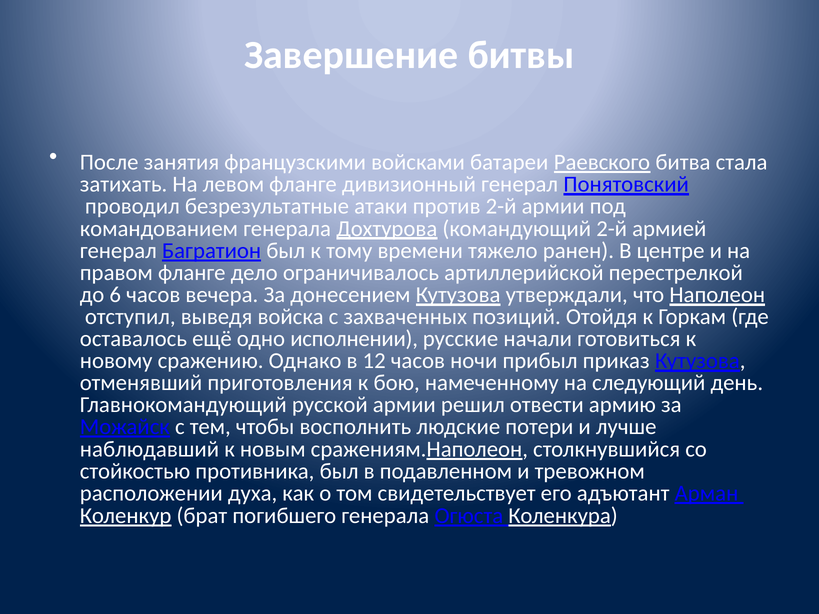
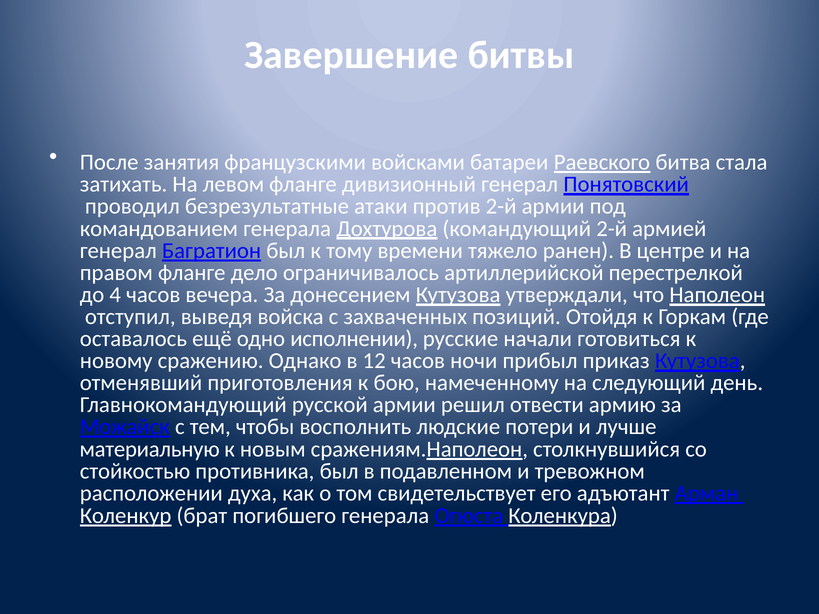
6: 6 -> 4 (115, 295)
наблюдавший: наблюдавший -> материальную (150, 449)
